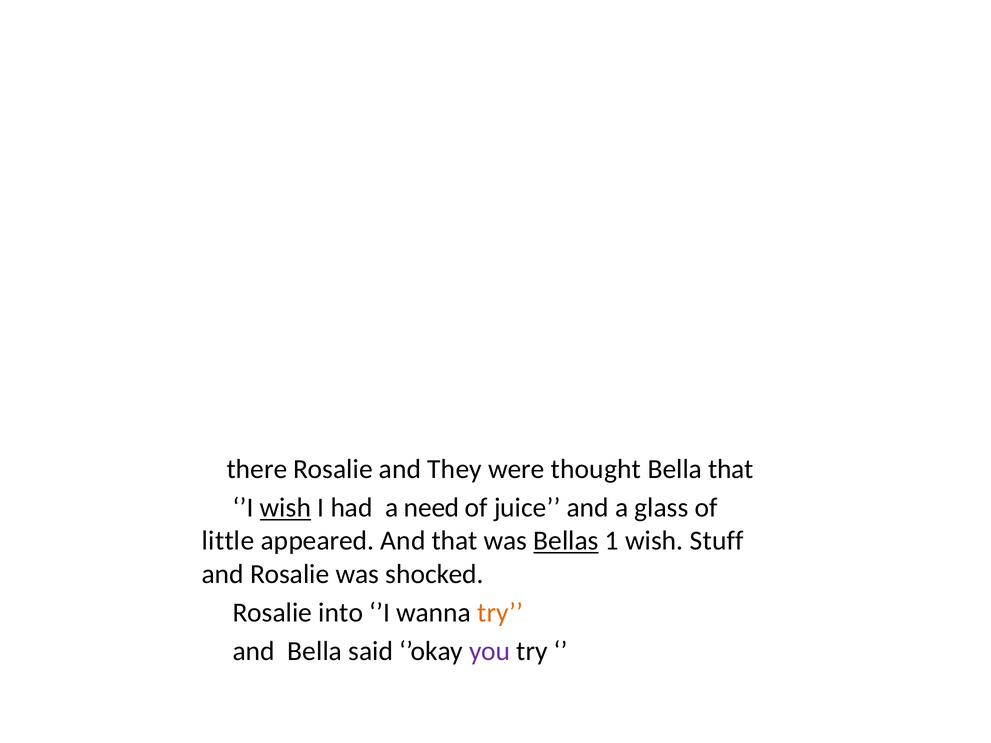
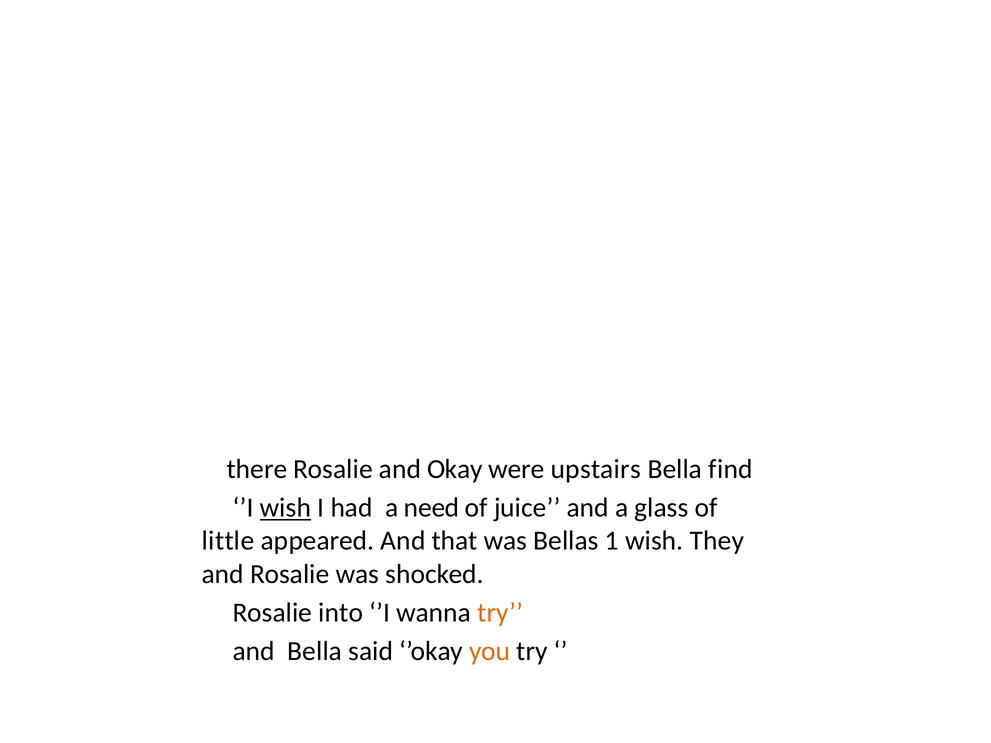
They: They -> Okay (455, 469)
thought: thought -> upstairs (596, 469)
Bella that: that -> find (731, 469)
Bellas underline: present -> none (566, 541)
Stuff: Stuff -> They (717, 541)
you colour: purple -> orange (490, 651)
